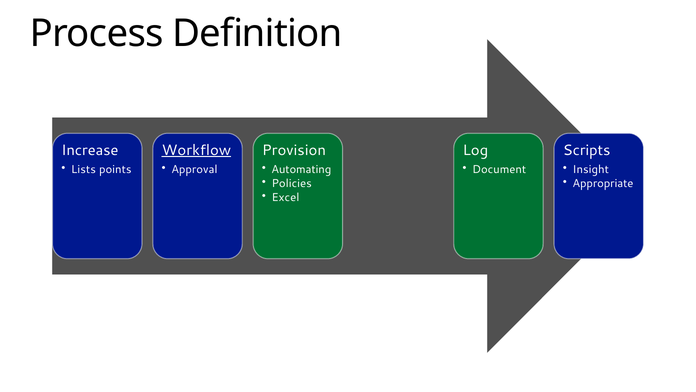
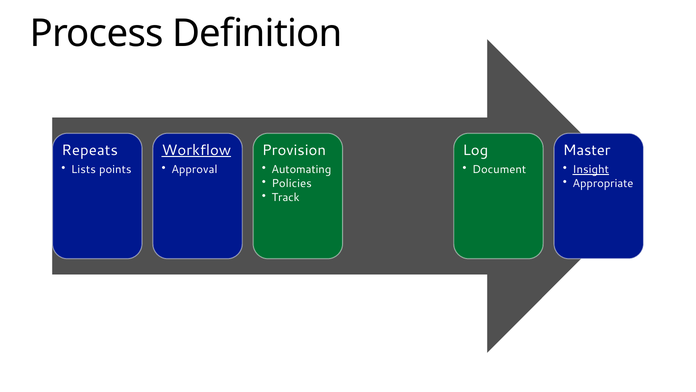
Increase: Increase -> Repeats (90, 150)
Scripts: Scripts -> Master (587, 150)
Insight underline: none -> present (591, 169)
Excel: Excel -> Track (286, 197)
